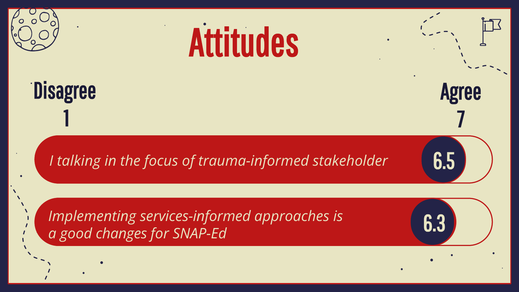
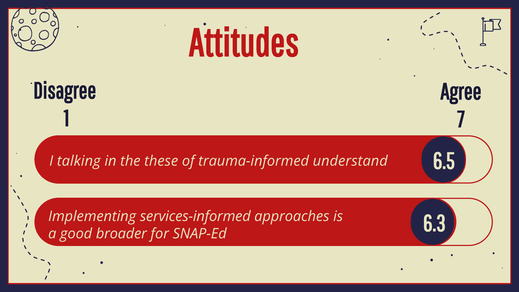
focus: focus -> these (161, 161)
stakeholder: stakeholder -> understand (350, 161)
changes: changes -> broader (121, 234)
